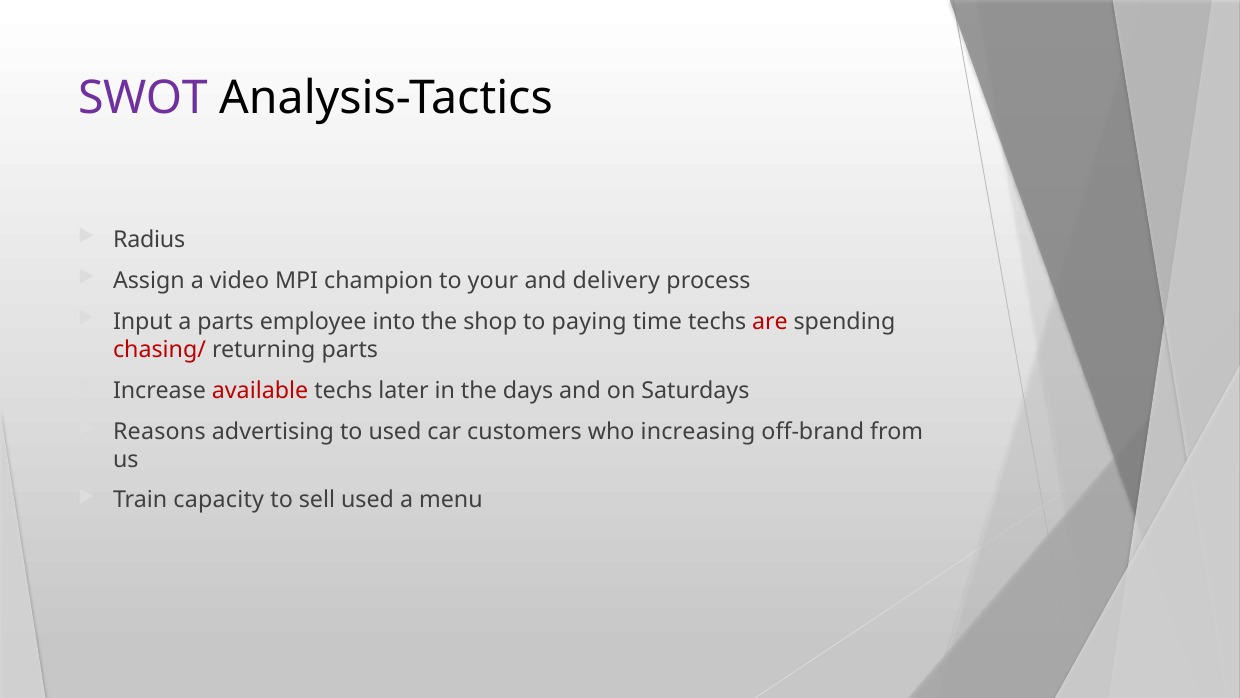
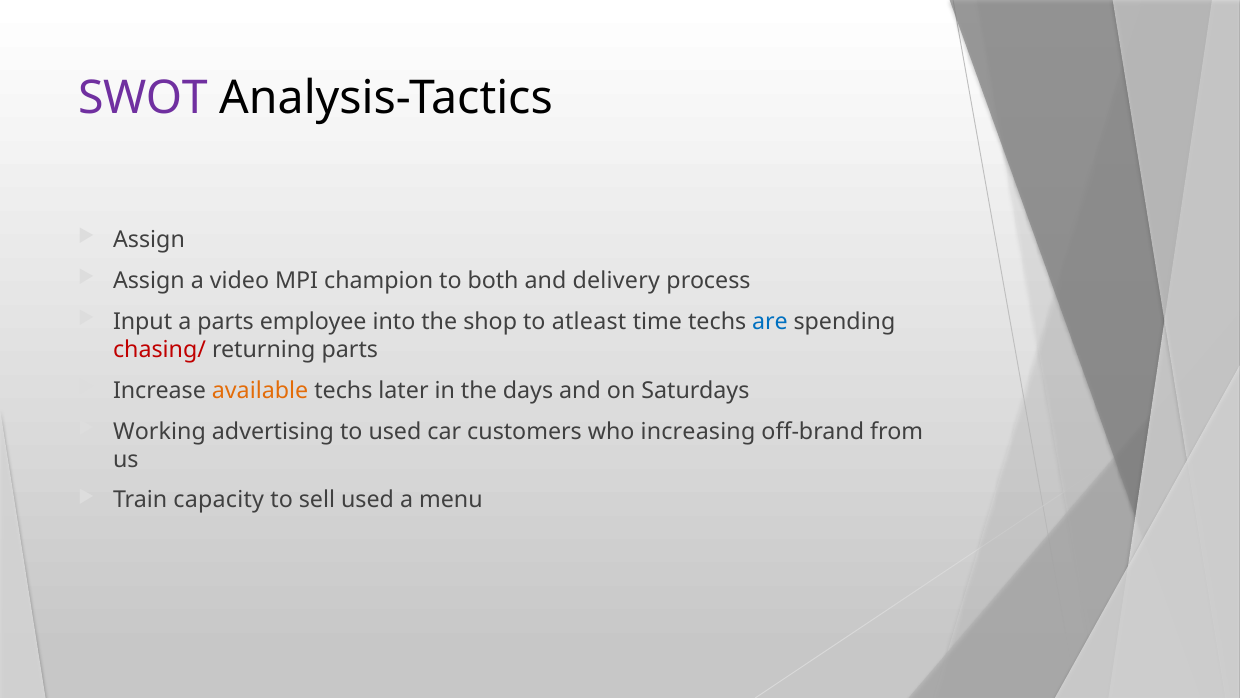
Radius: Radius -> Assign (149, 240)
your: your -> both (493, 281)
paying: paying -> atleast (589, 322)
are colour: red -> blue (770, 322)
available colour: red -> orange (260, 390)
Reasons: Reasons -> Working (159, 431)
